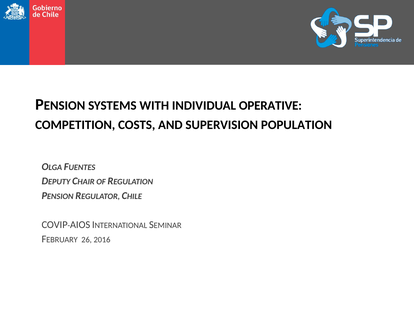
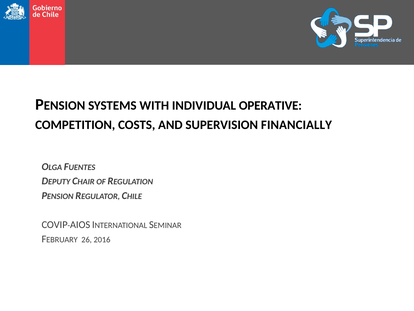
POPULATION: POPULATION -> FINANCIALLY (296, 125)
